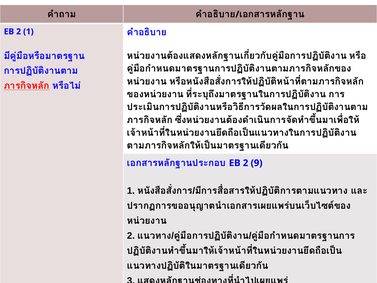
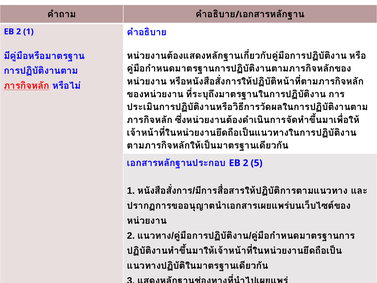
9: 9 -> 5 (257, 163)
